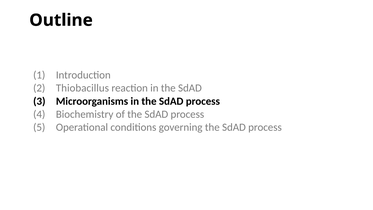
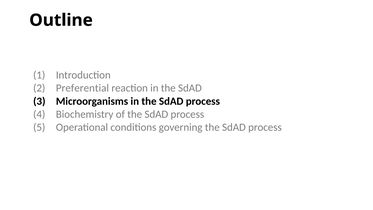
Thiobacillus: Thiobacillus -> Preferential (82, 88)
